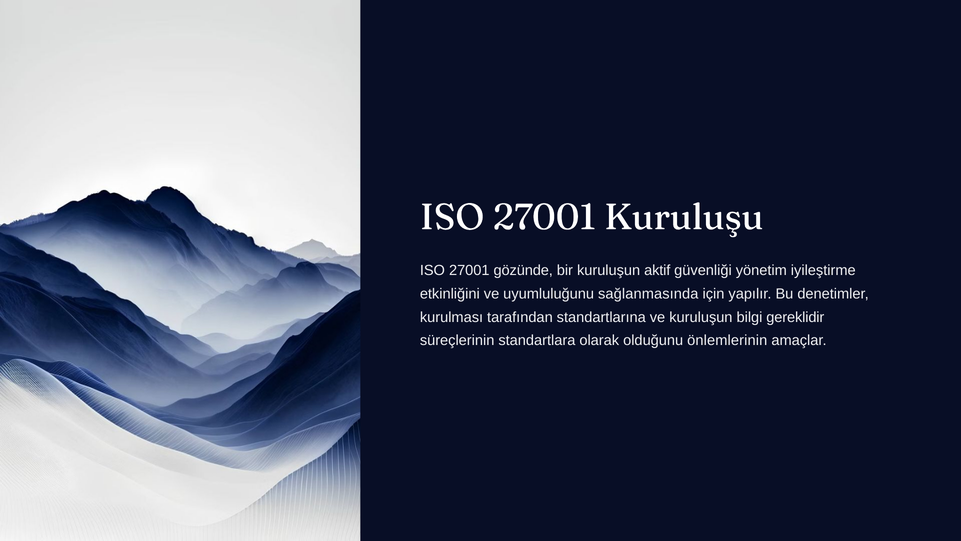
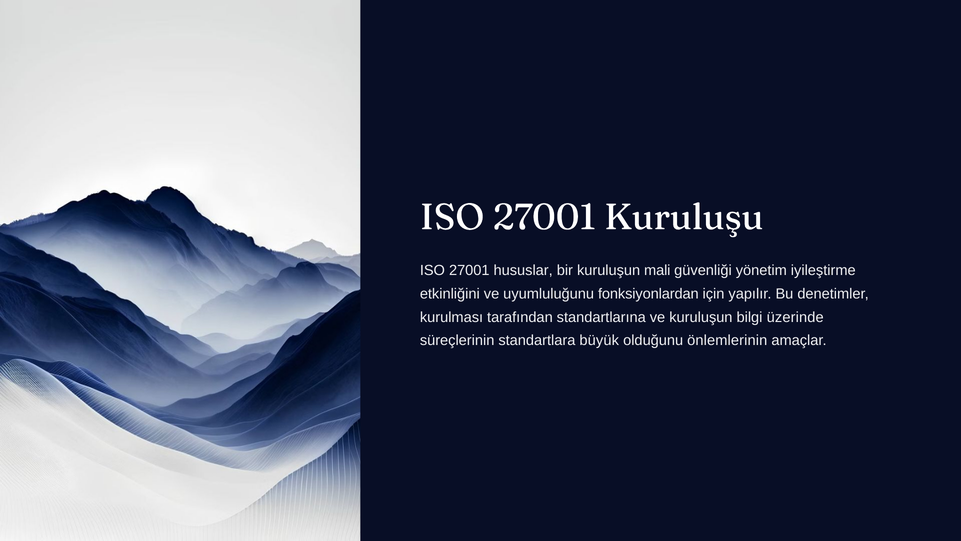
gözünde: gözünde -> hususlar (523, 270)
aktif: aktif -> mali (657, 270)
sağlanmasında: sağlanmasında -> fonksiyonlardan (648, 294)
gereklidir: gereklidir -> üzerinde (795, 317)
olarak: olarak -> büyük (599, 340)
